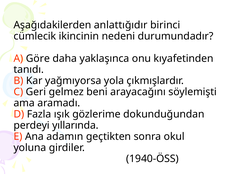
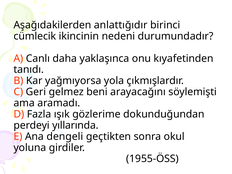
Göre: Göre -> Canlı (38, 58)
adamın: adamın -> dengeli (65, 136)
1940-ÖSS: 1940-ÖSS -> 1955-ÖSS (152, 159)
